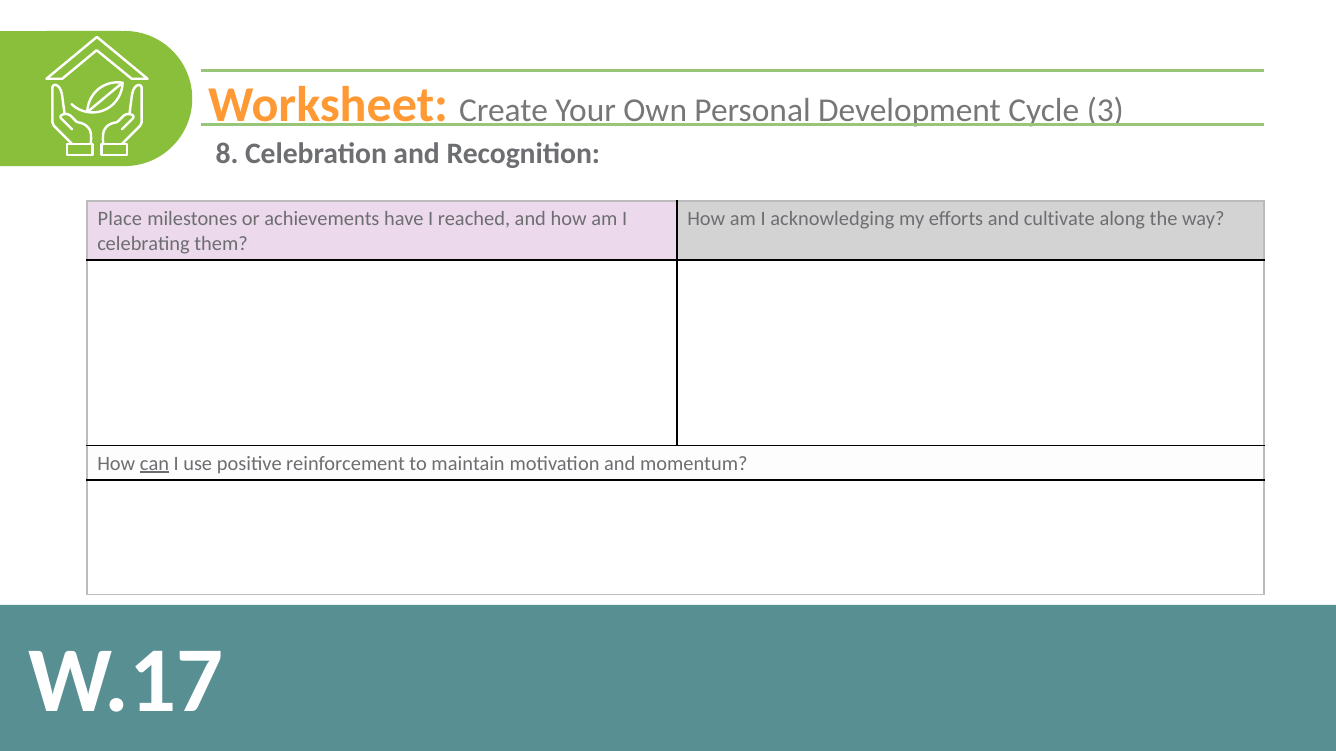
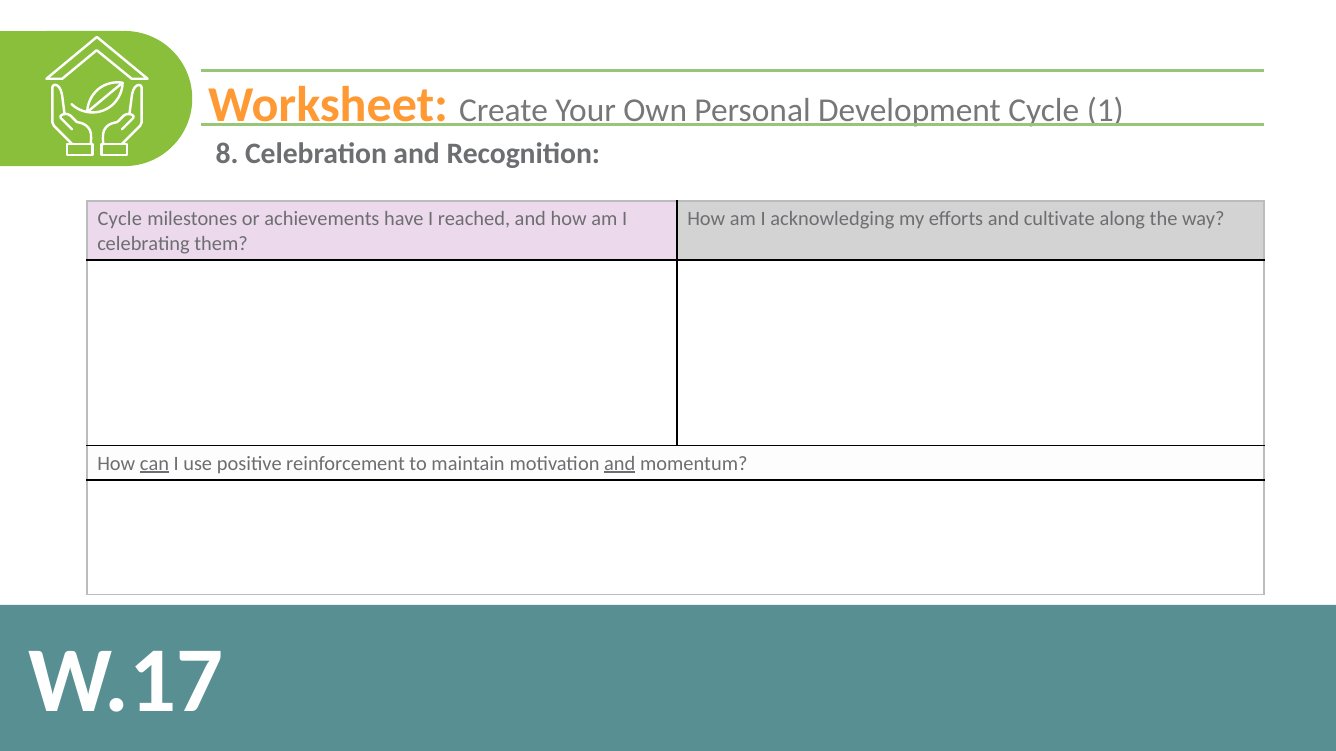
3: 3 -> 1 (1105, 111)
Place: Place -> Cycle (120, 219)
and underline: none -> present (620, 464)
